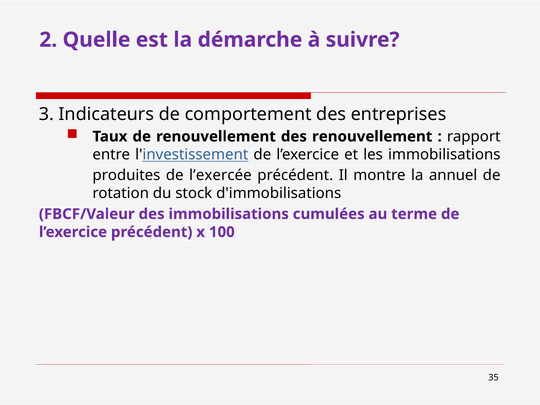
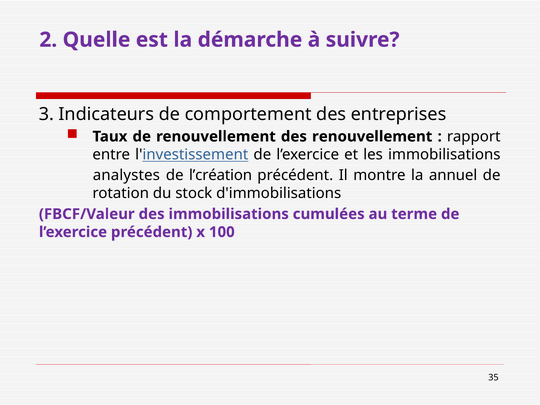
produites: produites -> analystes (126, 175)
l’exercée: l’exercée -> l’création (221, 175)
